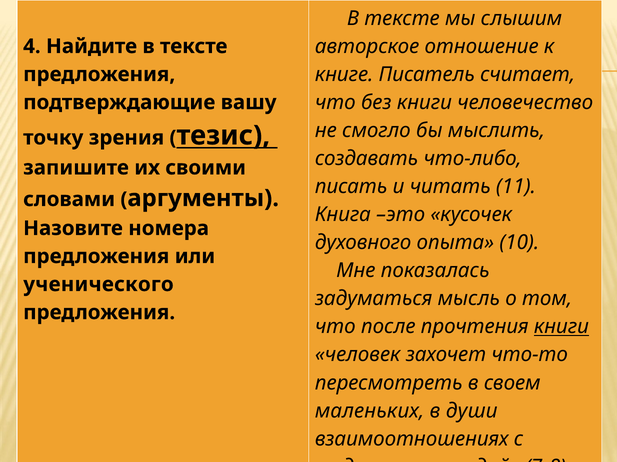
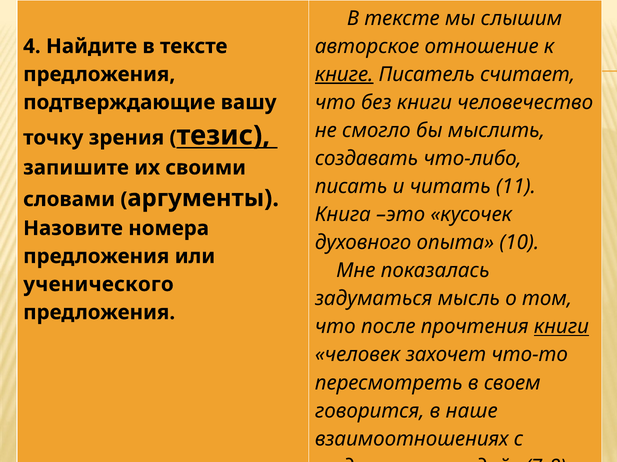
книге underline: none -> present (344, 74)
маленьких: маленьких -> говорится (370, 411)
души: души -> наше (472, 411)
